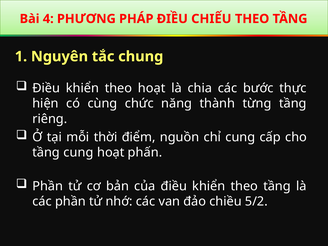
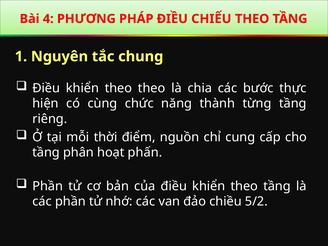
theo hoạt: hoạt -> theo (152, 88)
tầng cung: cung -> phân (78, 152)
